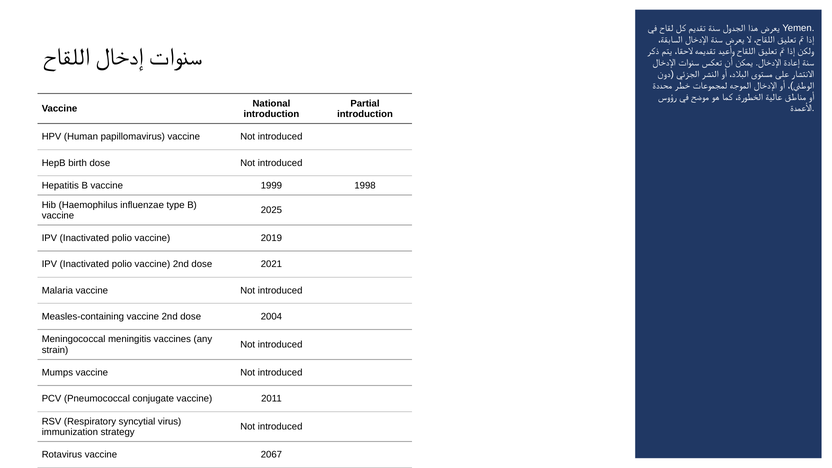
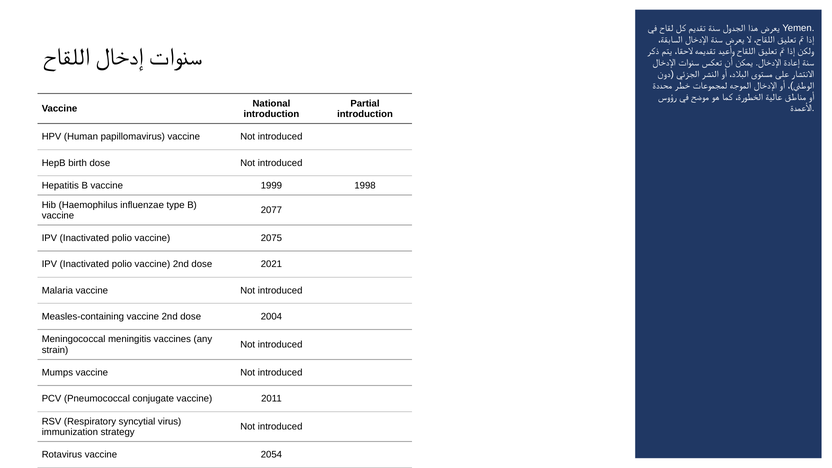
2025: 2025 -> 2077 (271, 210)
2019: 2019 -> 2075 (271, 238)
2067: 2067 -> 2054 (271, 455)
